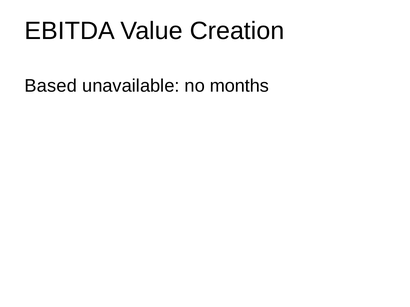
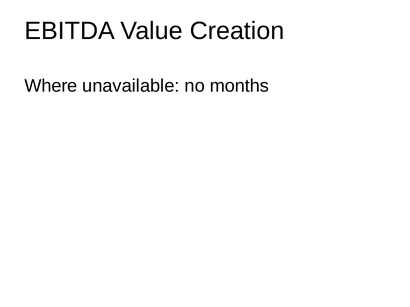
Based: Based -> Where (51, 86)
